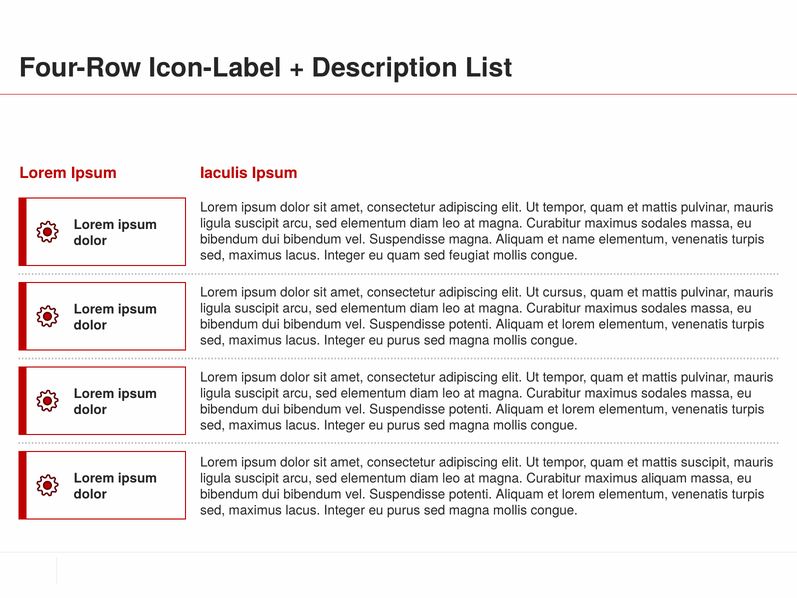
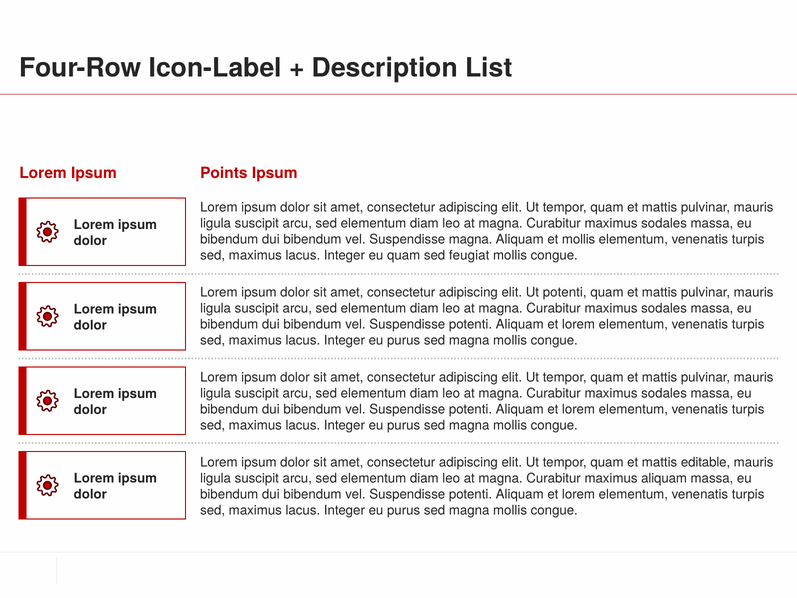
Iaculis: Iaculis -> Points (224, 173)
et name: name -> mollis (579, 239)
Ut cursus: cursus -> potenti (565, 292)
mattis suscipit: suscipit -> editable (706, 462)
